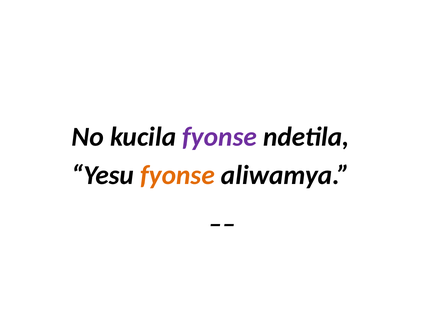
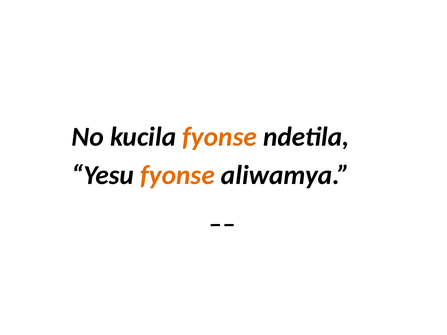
fyonse colour: purple -> orange (220, 137)
